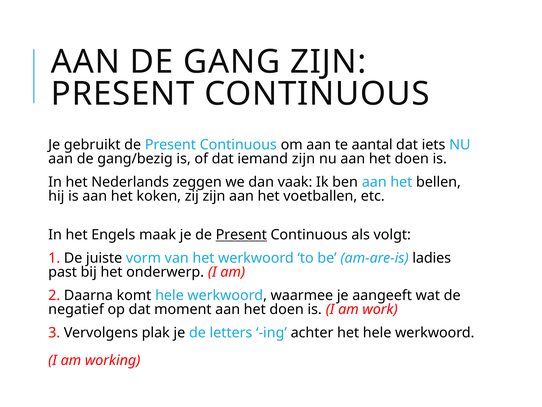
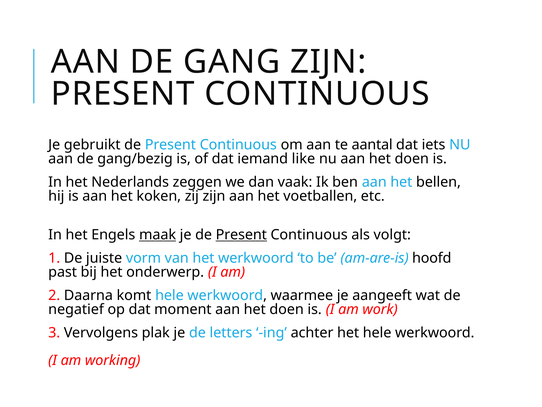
iemand zijn: zijn -> like (303, 159)
maak underline: none -> present (158, 235)
ladies: ladies -> hoofd (432, 258)
